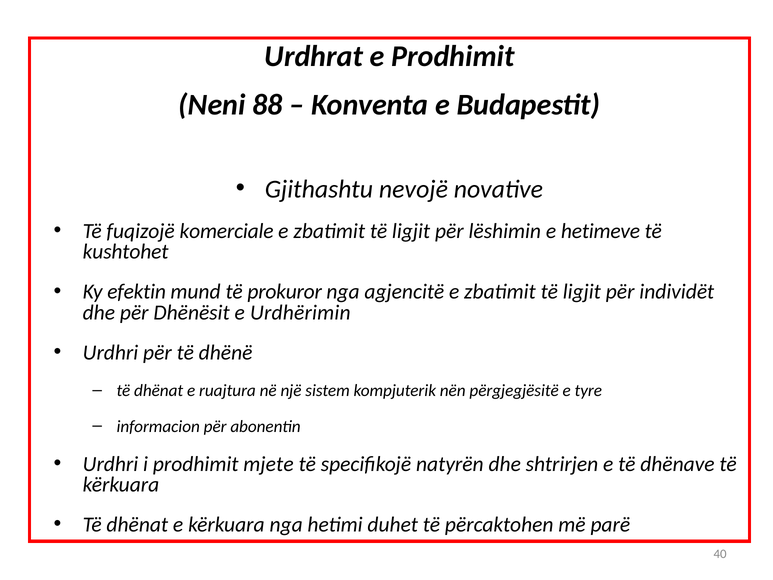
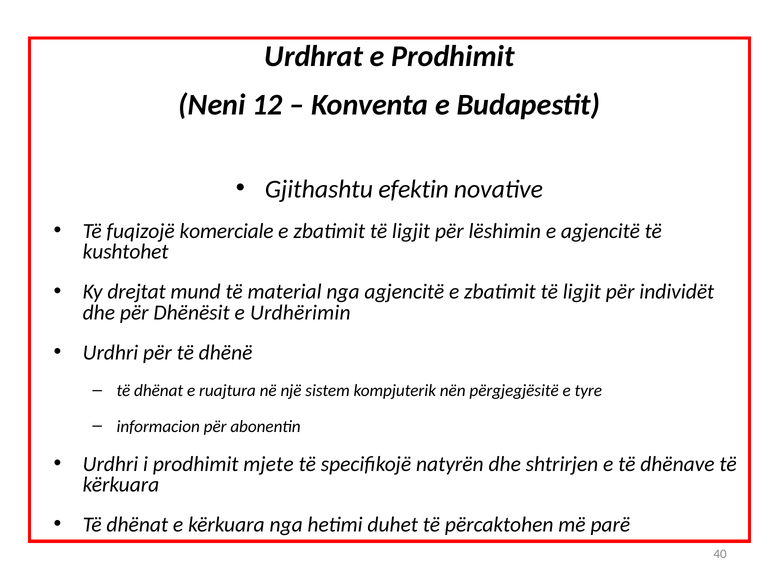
88: 88 -> 12 (267, 105)
nevojë: nevojë -> efektin (414, 189)
e hetimeve: hetimeve -> agjencitë (600, 231)
efektin: efektin -> drejtat (137, 292)
prokuror: prokuror -> material (285, 292)
